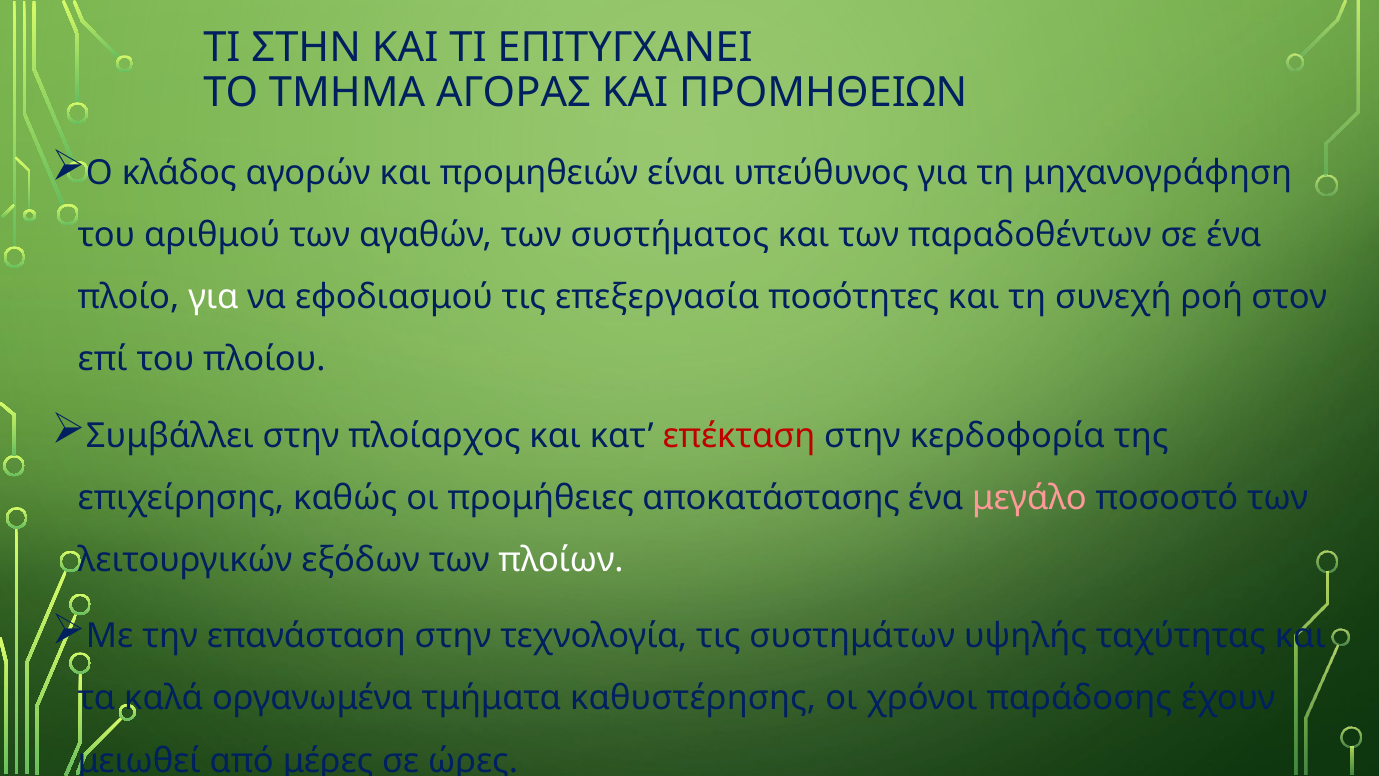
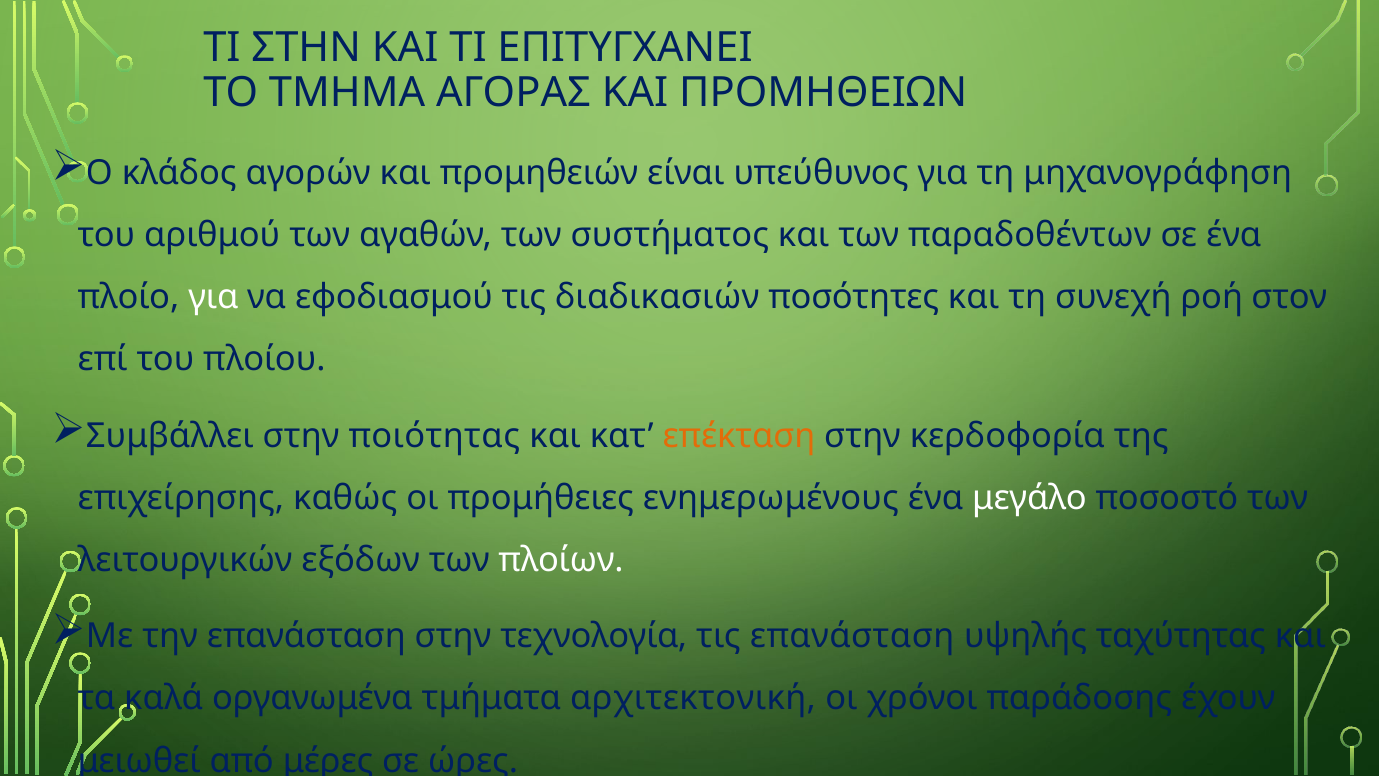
επεξεργασία: επεξεργασία -> διαδικασιών (657, 297)
πλοίαρχος: πλοίαρχος -> ποιότητας (434, 436)
επέκταση colour: red -> orange (739, 436)
αποκατάστασης: αποκατάστασης -> ενημερωμένους (771, 498)
μεγάλο colour: pink -> white (1030, 498)
τις συστημάτων: συστημάτων -> επανάσταση (852, 636)
καθυστέρησης: καθυστέρησης -> αρχιτεκτονική (693, 698)
